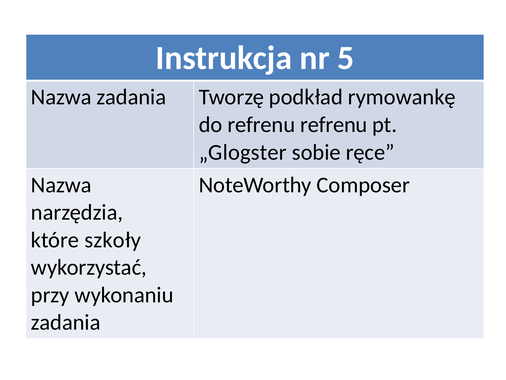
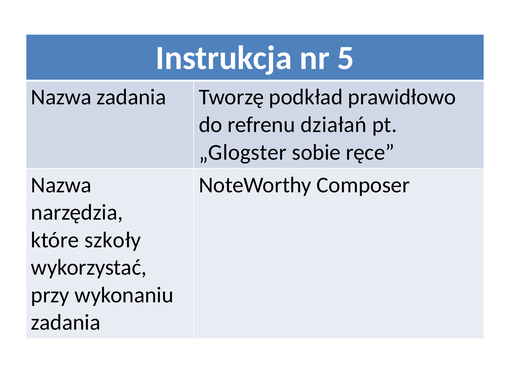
rymowankę: rymowankę -> prawidłowo (402, 97)
refrenu refrenu: refrenu -> działań (334, 125)
